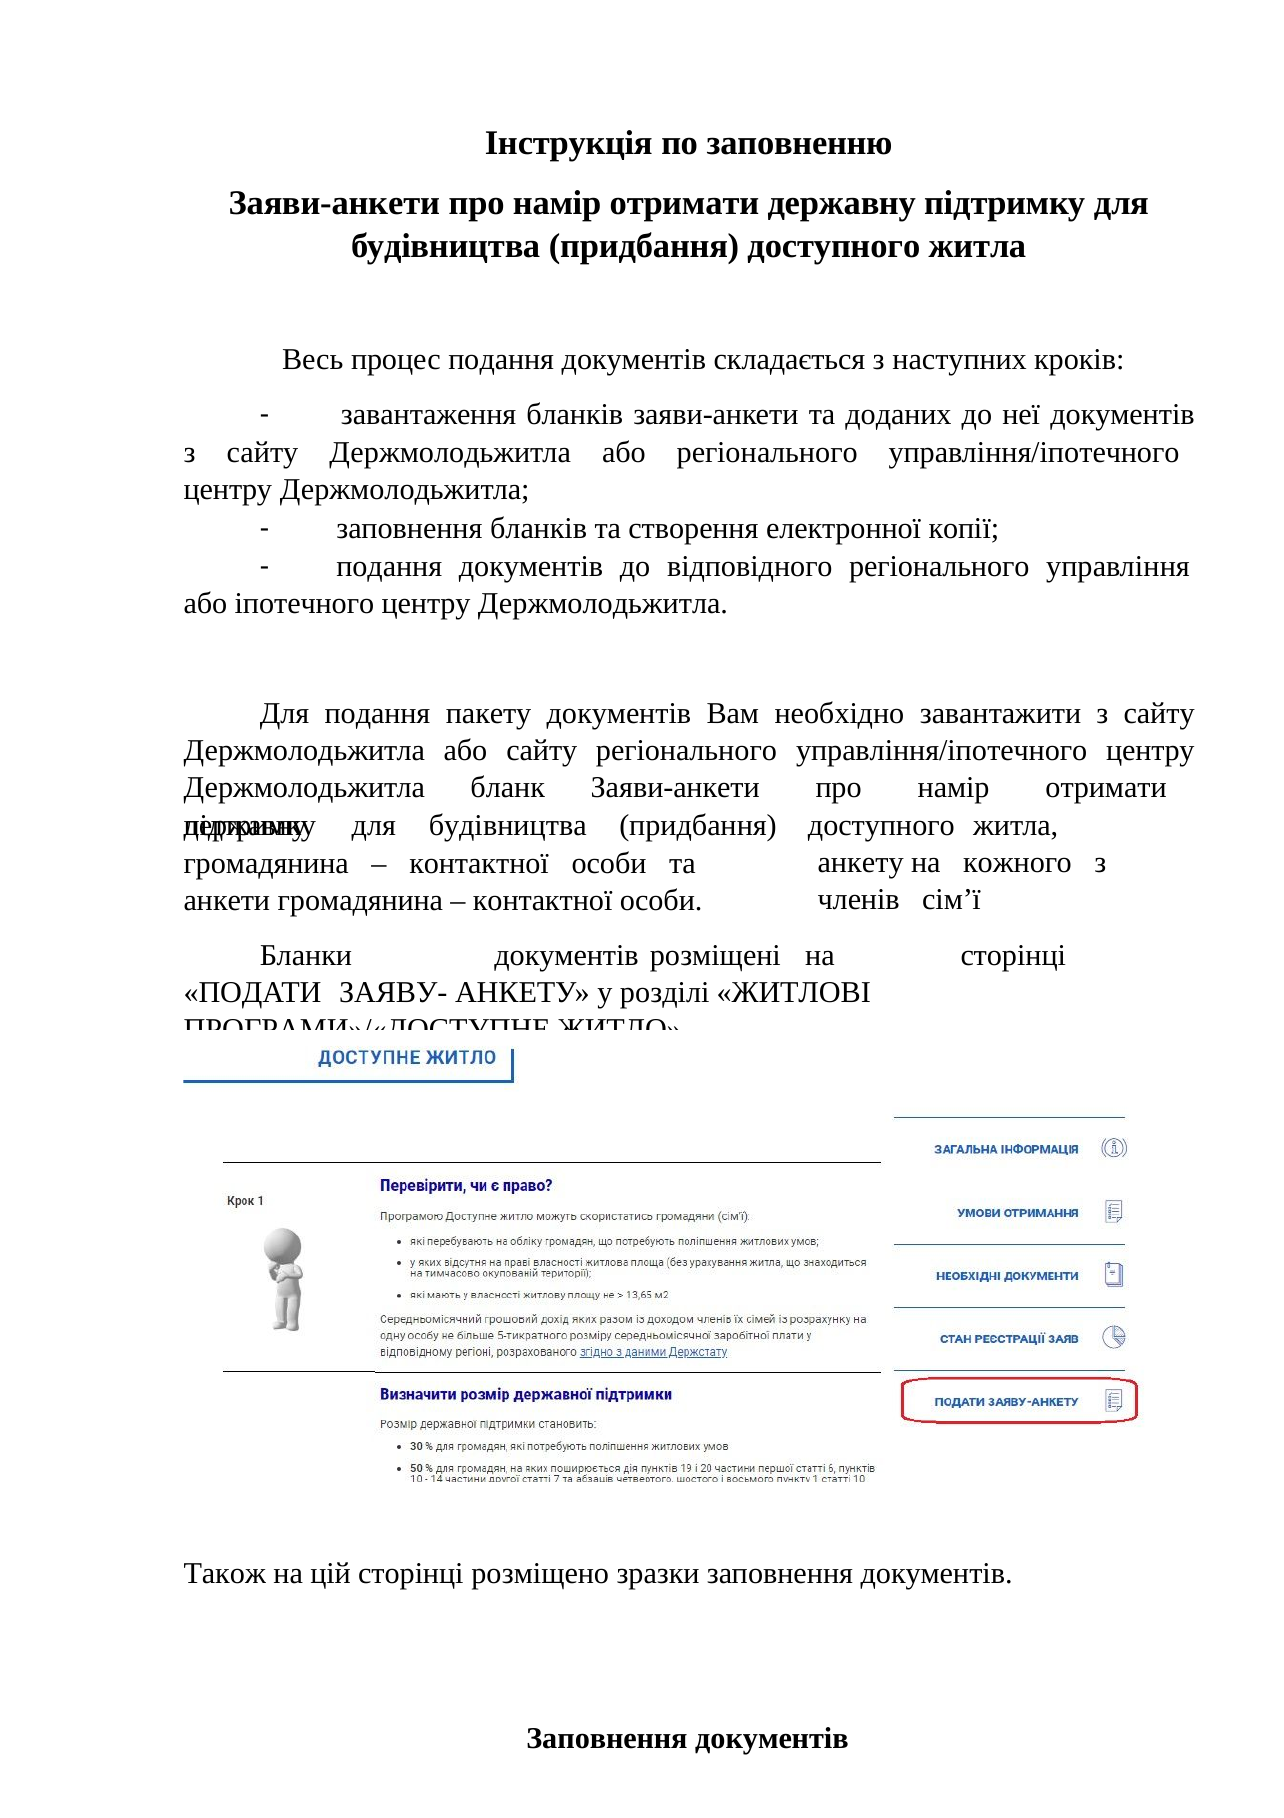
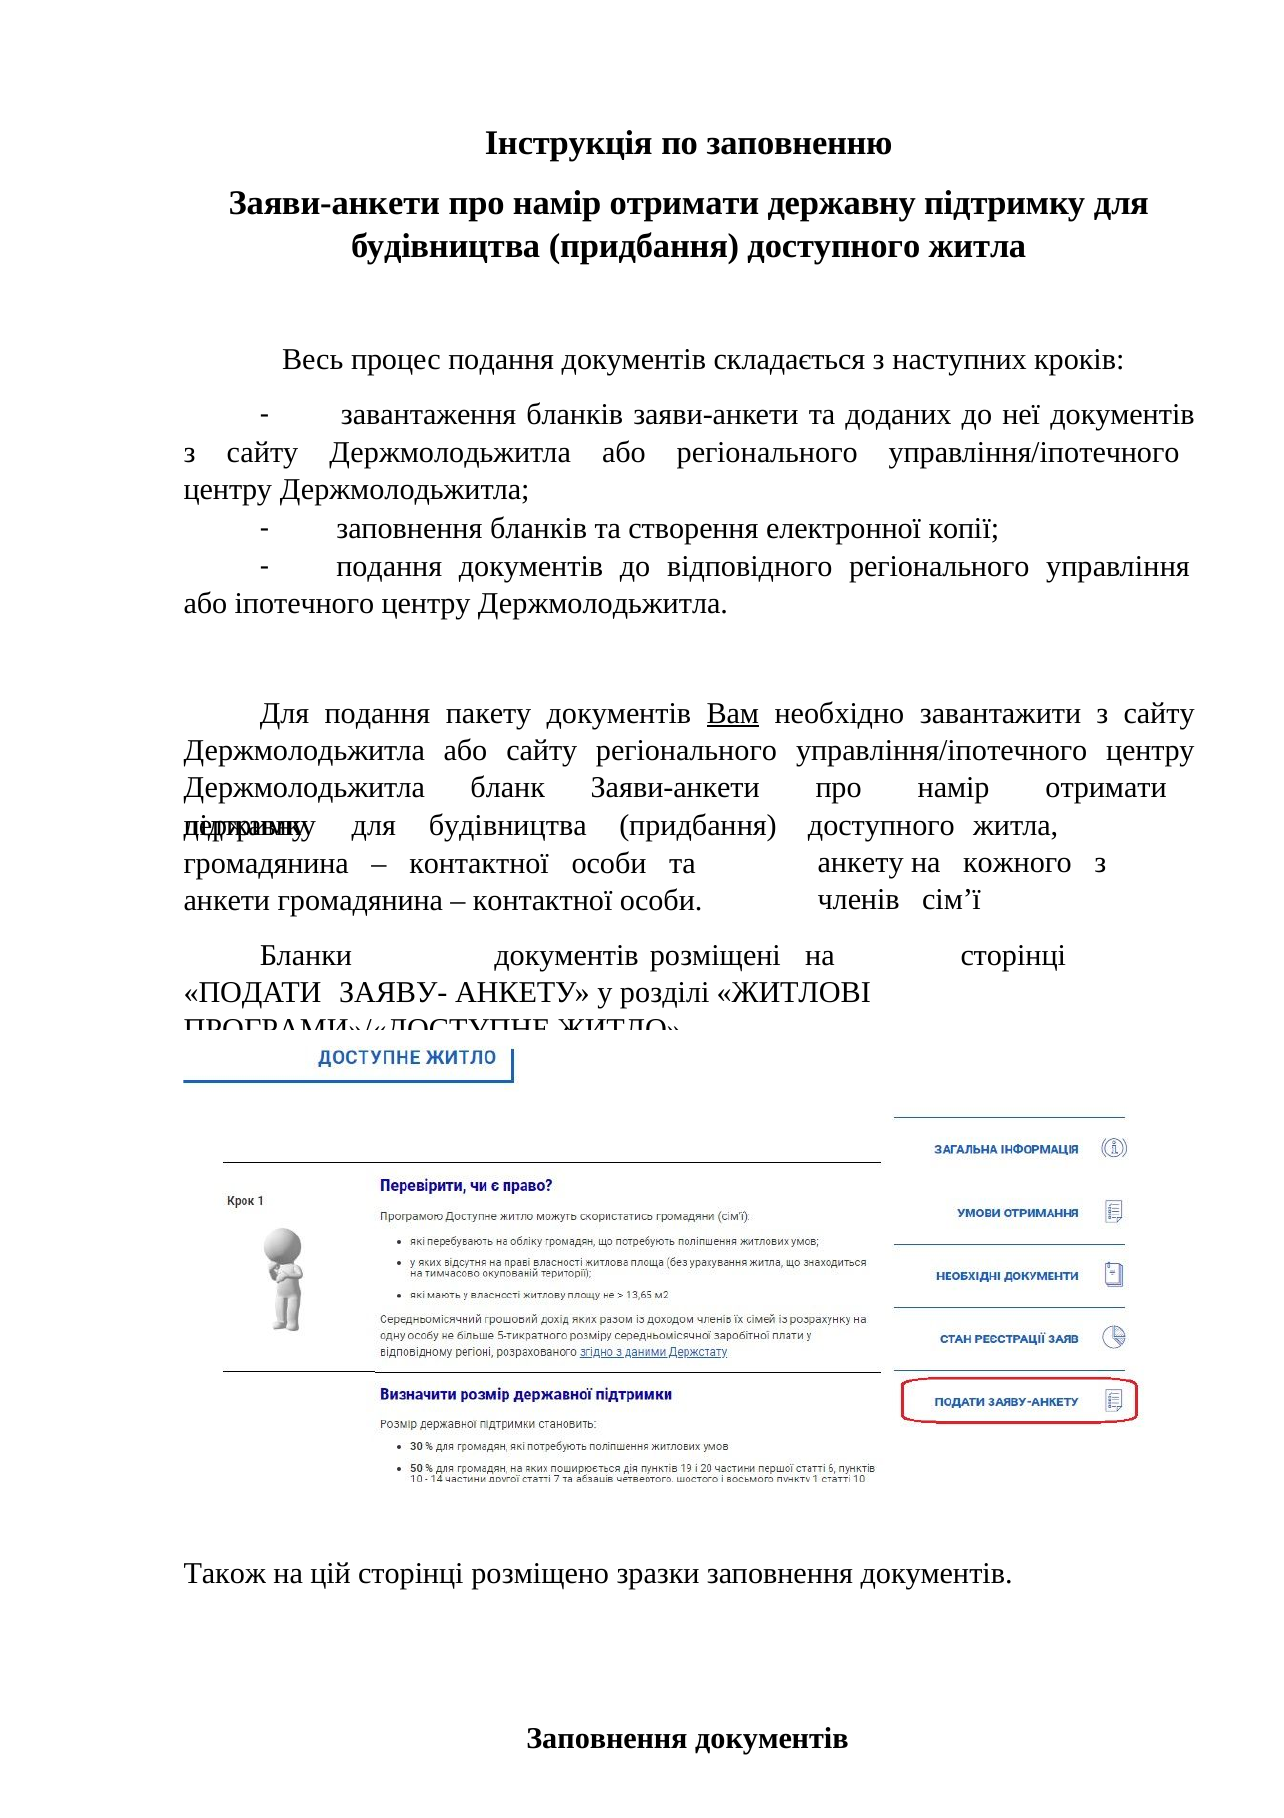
Вам underline: none -> present (733, 713)
